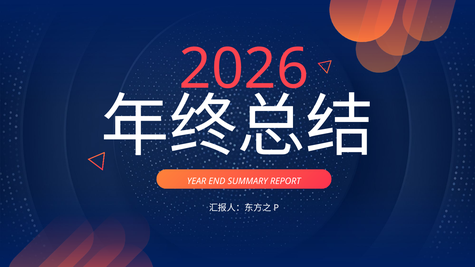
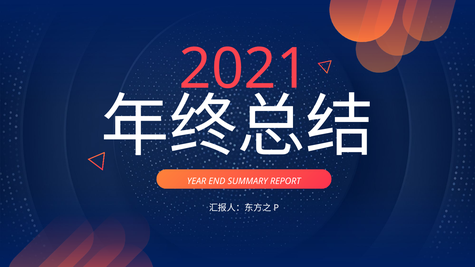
2026: 2026 -> 2021 (244, 69)
